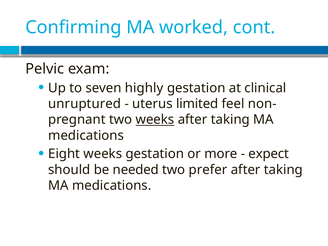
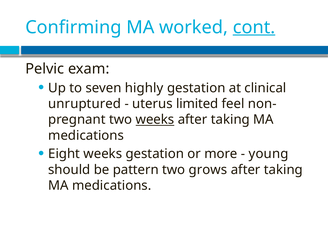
cont underline: none -> present (254, 27)
expect: expect -> young (269, 154)
needed: needed -> pattern (136, 170)
prefer: prefer -> grows (208, 170)
